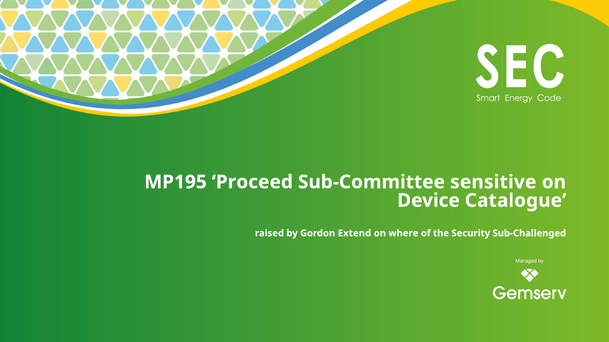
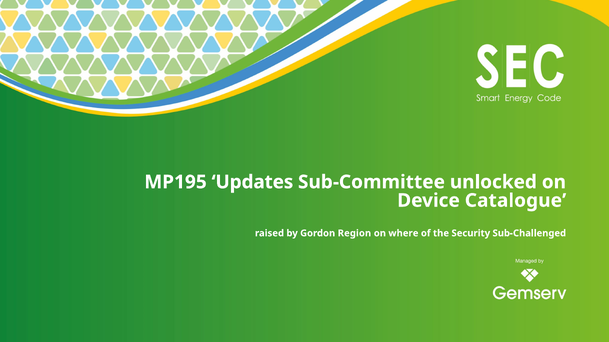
Proceed: Proceed -> Updates (252, 182)
sensitive: sensitive -> unlocked (493, 182)
Extend: Extend -> Region (354, 234)
